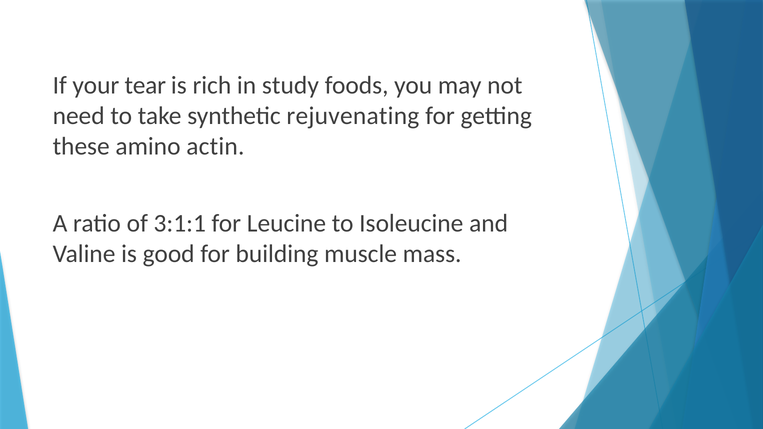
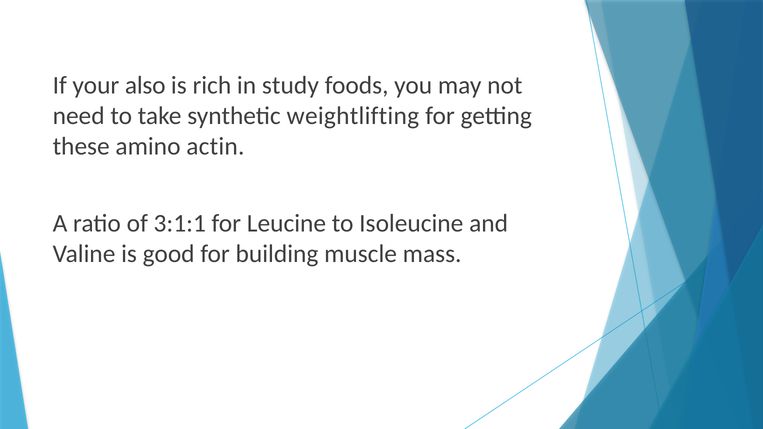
tear: tear -> also (145, 85)
rejuvenating: rejuvenating -> weightlifting (353, 116)
